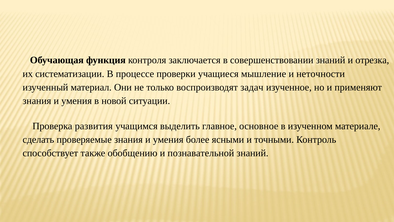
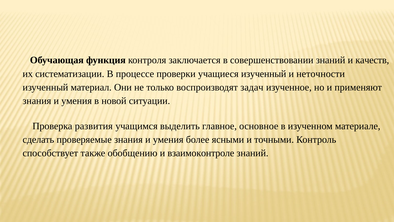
отрезка: отрезка -> качеств (372, 60)
учащиеся мышление: мышление -> изученный (264, 74)
познавательной: познавательной -> взаимоконтроле (201, 153)
